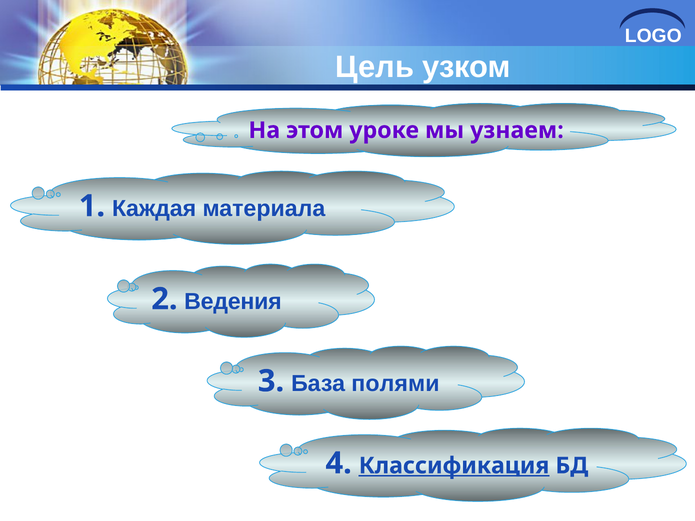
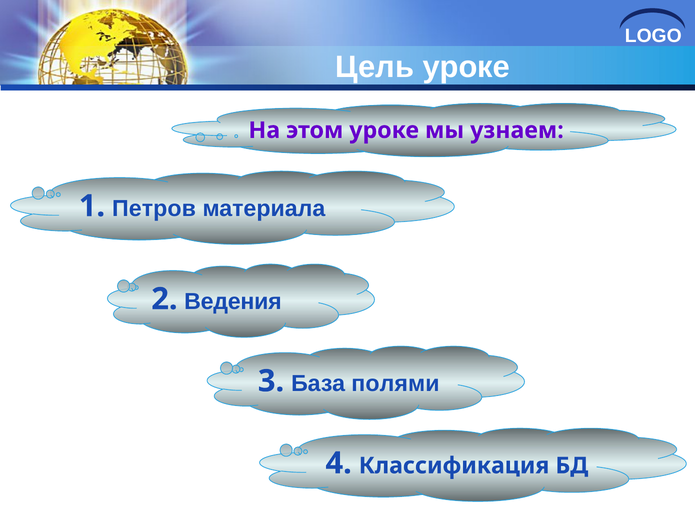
Цель узком: узком -> уроке (466, 67)
Каждая: Каждая -> Петров (154, 209)
Классификация underline: present -> none (454, 466)
